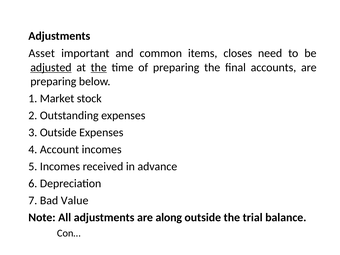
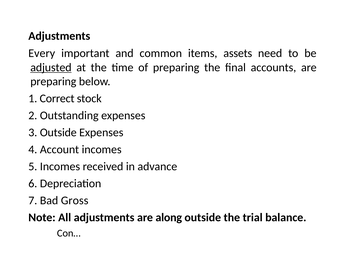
Asset: Asset -> Every (42, 53)
closes: closes -> assets (238, 53)
the underline: present -> none (99, 67)
Market: Market -> Correct (57, 99)
Value: Value -> Gross (75, 201)
